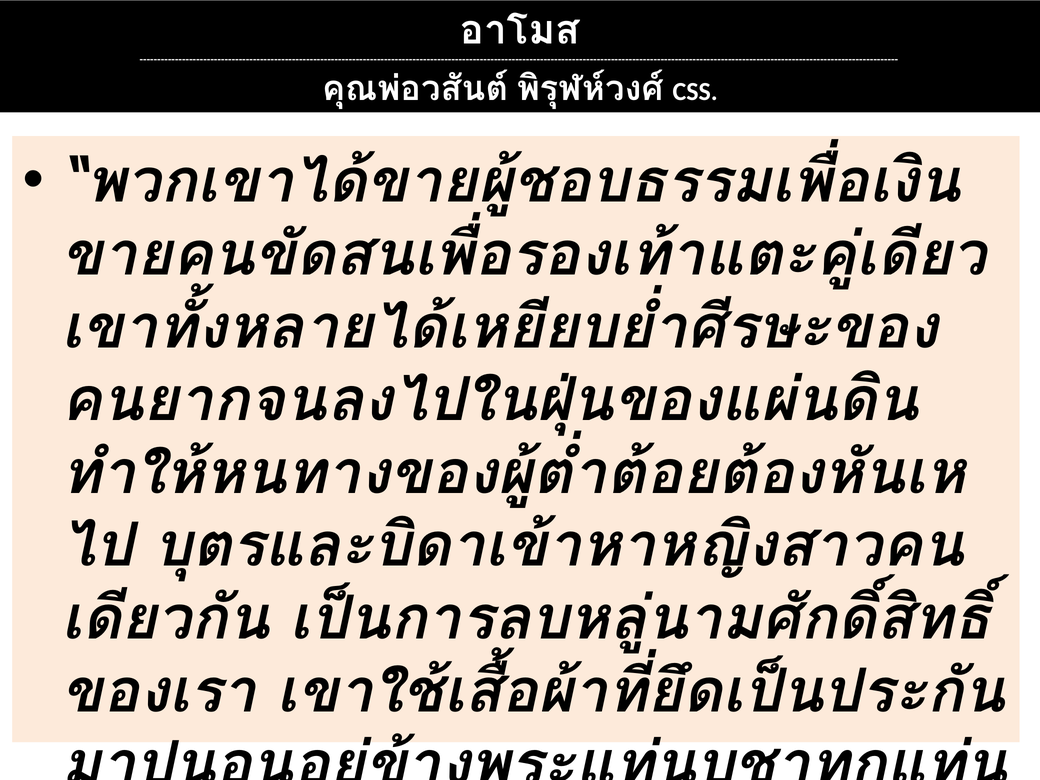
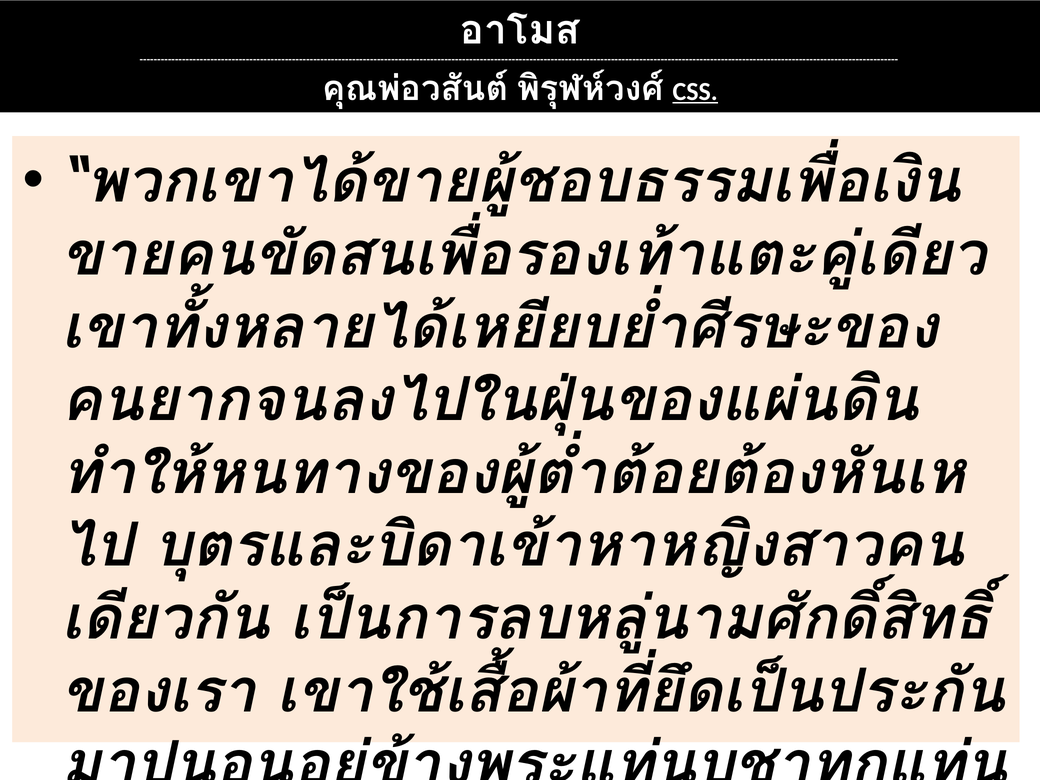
CSS underline: none -> present (695, 92)
